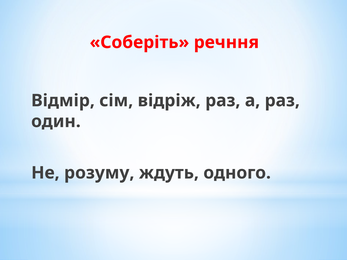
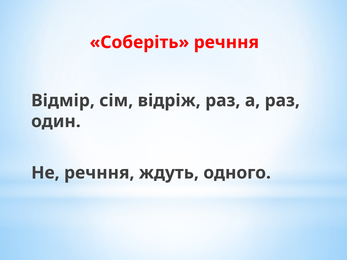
Не розуму: розуму -> речння (99, 173)
